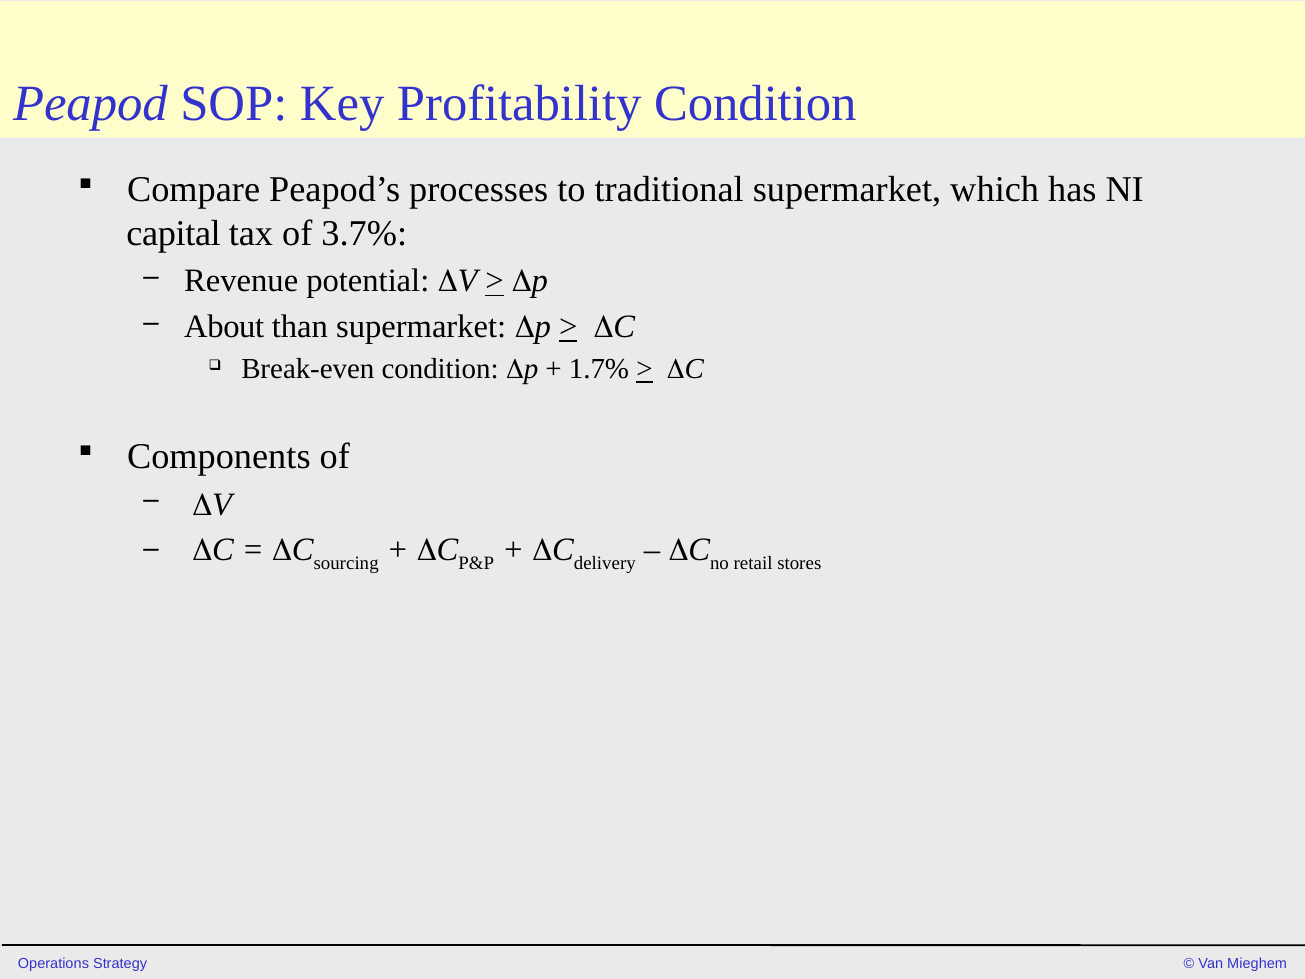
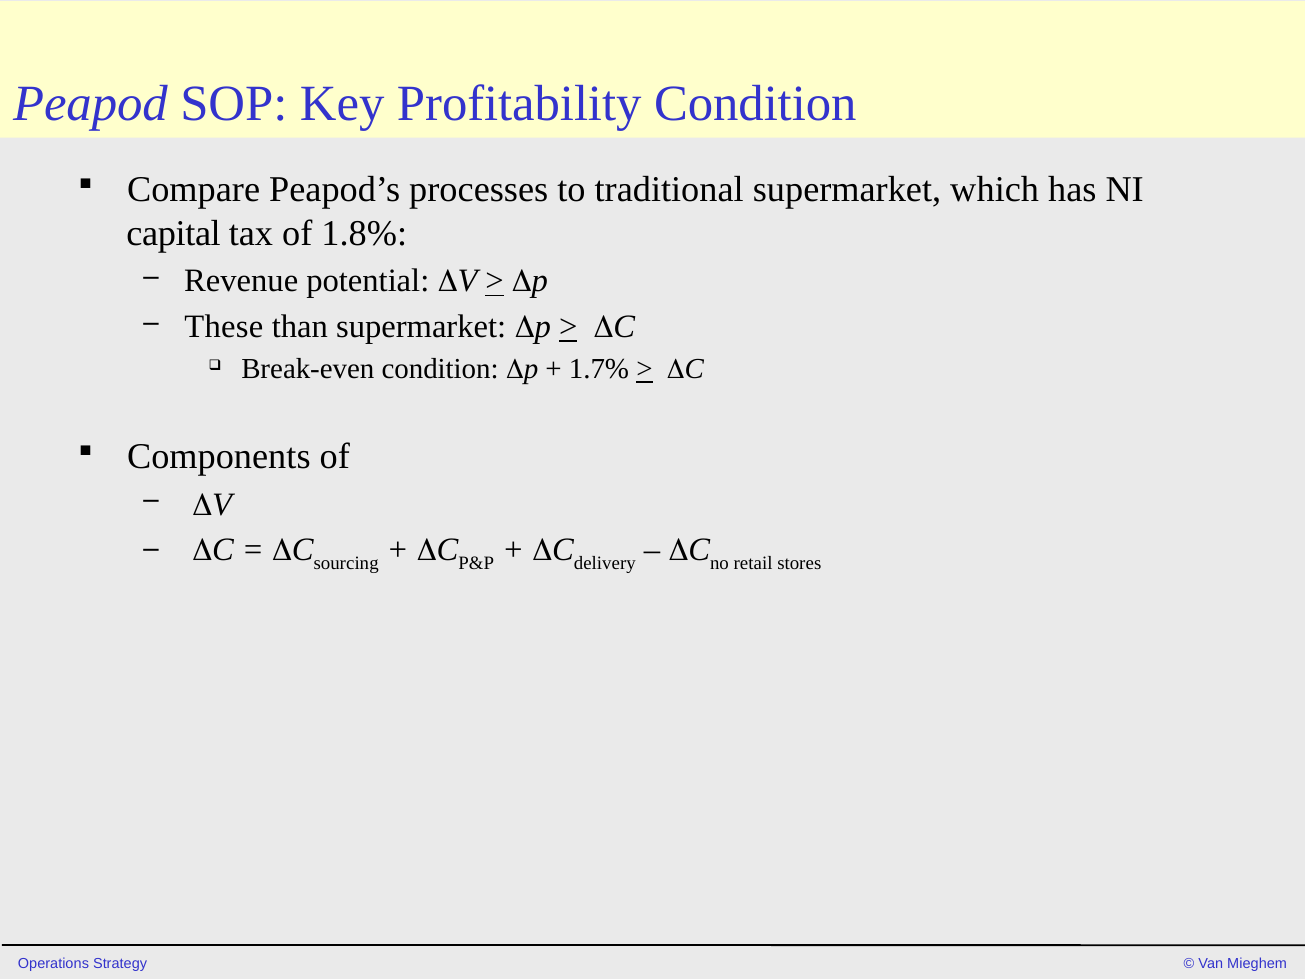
3.7%: 3.7% -> 1.8% (364, 233)
About: About -> These (224, 327)
